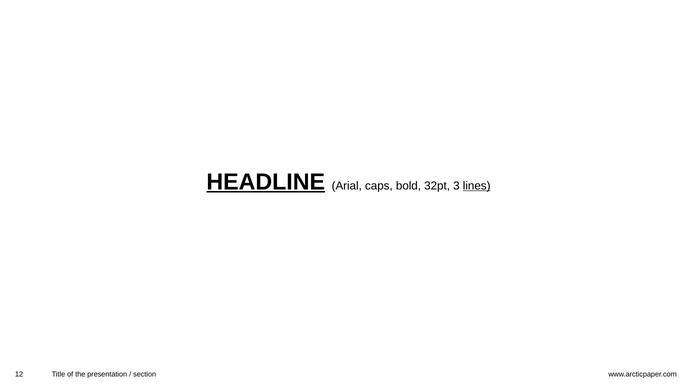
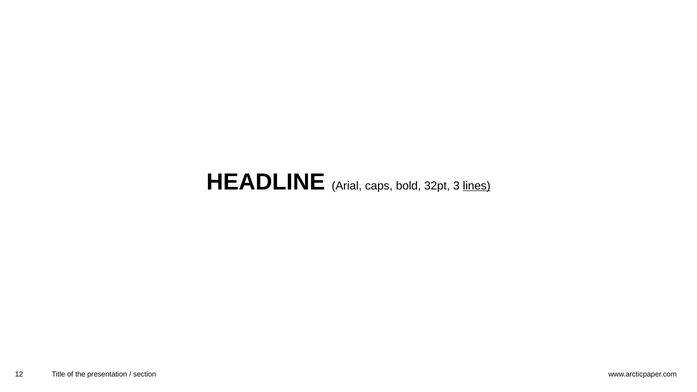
HEADLINE underline: present -> none (266, 182)
